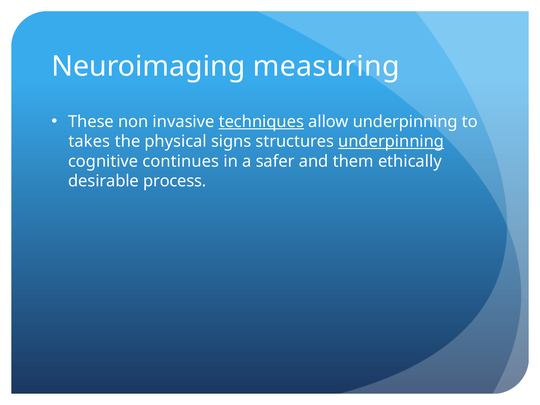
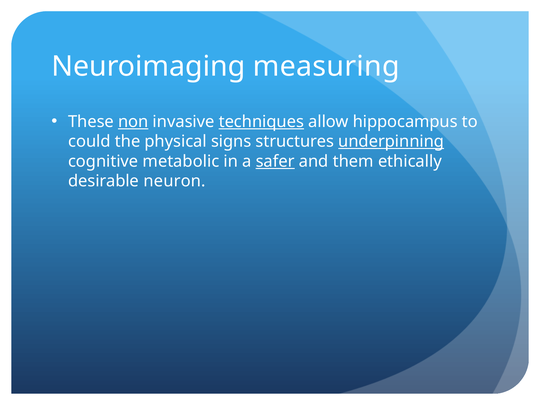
non underline: none -> present (133, 122)
allow underpinning: underpinning -> hippocampus (405, 122)
takes: takes -> could (89, 142)
continues: continues -> metabolic (181, 161)
safer underline: none -> present (275, 161)
process: process -> neuron (175, 181)
